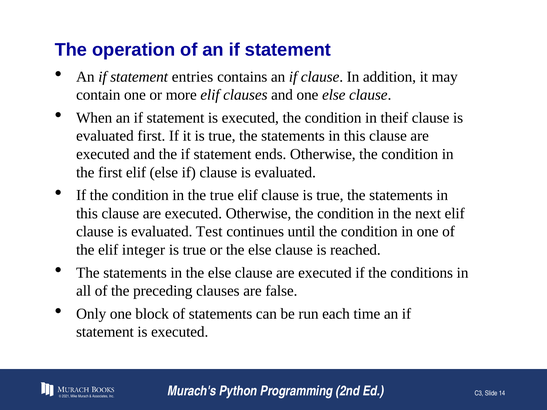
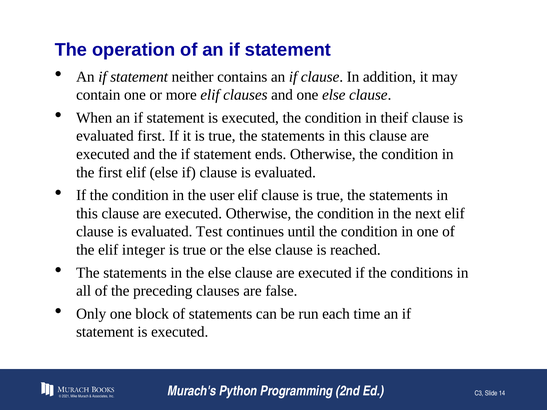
entries: entries -> neither (193, 77)
the true: true -> user (222, 195)
